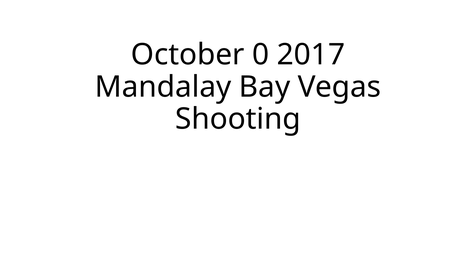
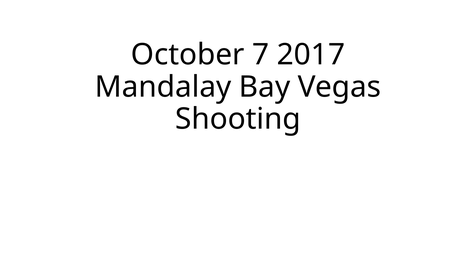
0: 0 -> 7 (261, 55)
